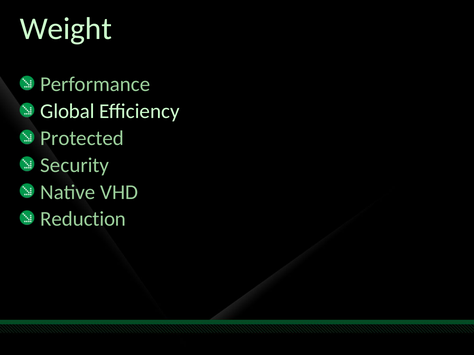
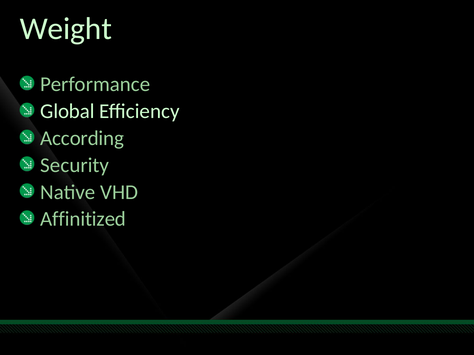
Protected: Protected -> According (82, 138)
Reduction: Reduction -> Affinitized (83, 219)
